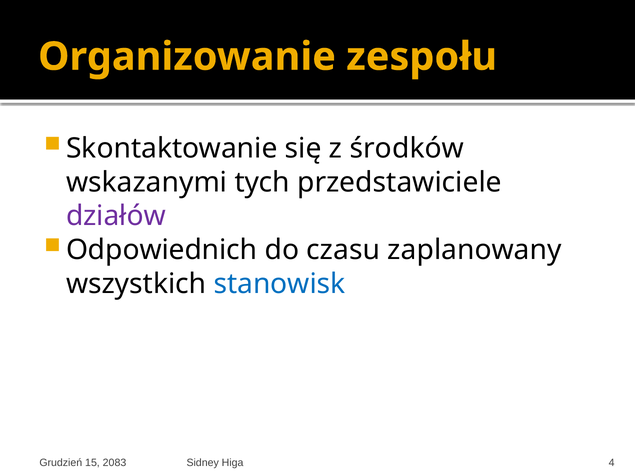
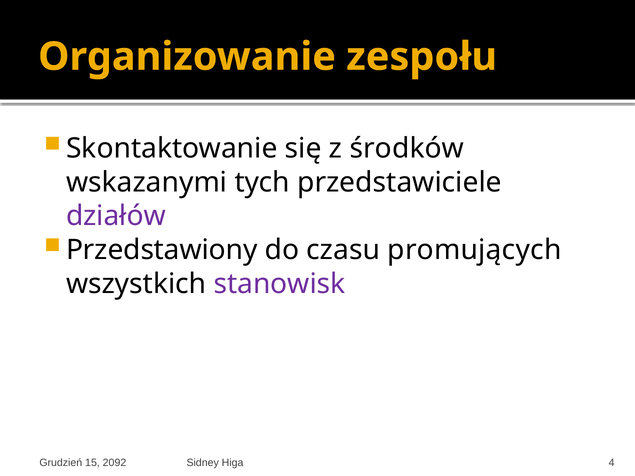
Odpowiednich: Odpowiednich -> Przedstawiony (162, 250)
zaplanowany: zaplanowany -> promujących (475, 250)
stanowisk colour: blue -> purple (280, 284)
2083: 2083 -> 2092 (115, 463)
